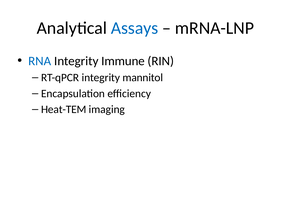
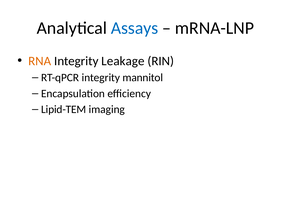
RNA colour: blue -> orange (40, 61)
Immune: Immune -> Leakage (123, 61)
Heat-TEM: Heat-TEM -> Lipid-TEM (64, 109)
